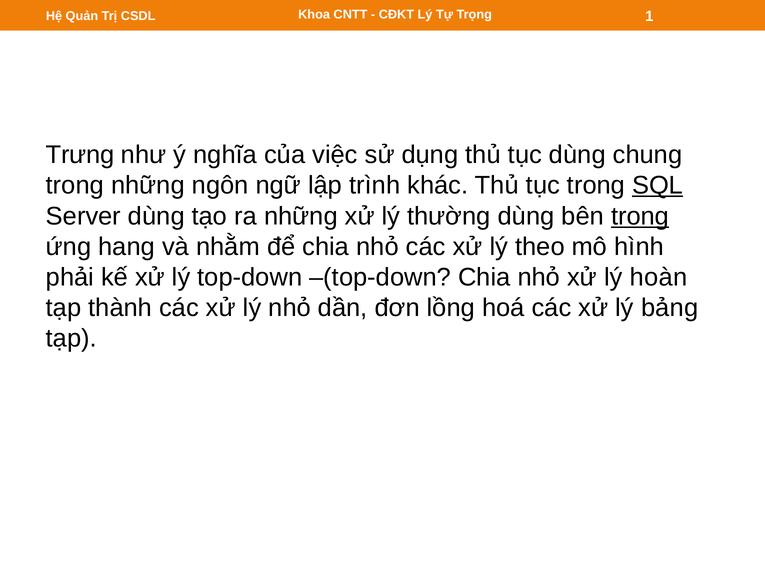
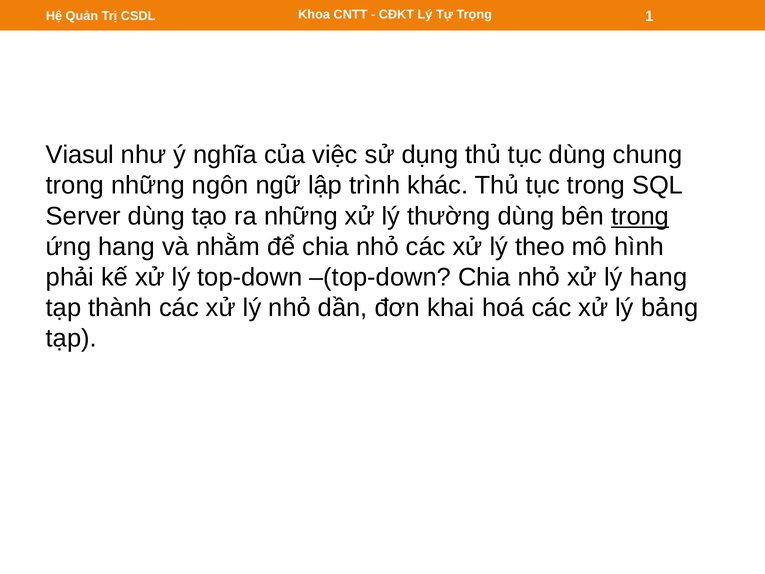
Trưng: Trưng -> Viasul (80, 155)
SQL underline: present -> none (658, 185)
lý hoàn: hoàn -> hang (659, 277)
lồng: lồng -> khai (451, 308)
